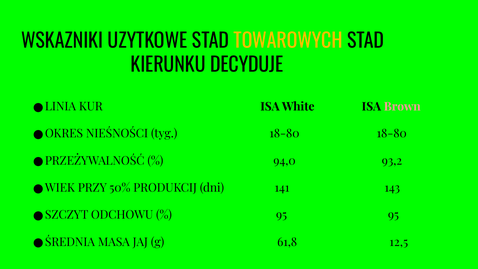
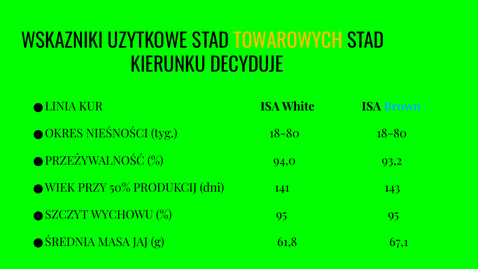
Brown colour: pink -> light blue (402, 107)
ODCHOWU: ODCHOWU -> WYCHOWU (122, 215)
12,5: 12,5 -> 67,1 (399, 242)
